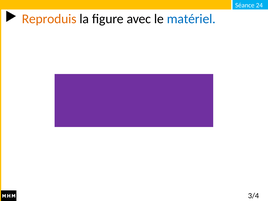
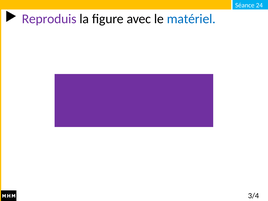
Reproduis colour: orange -> purple (49, 19)
